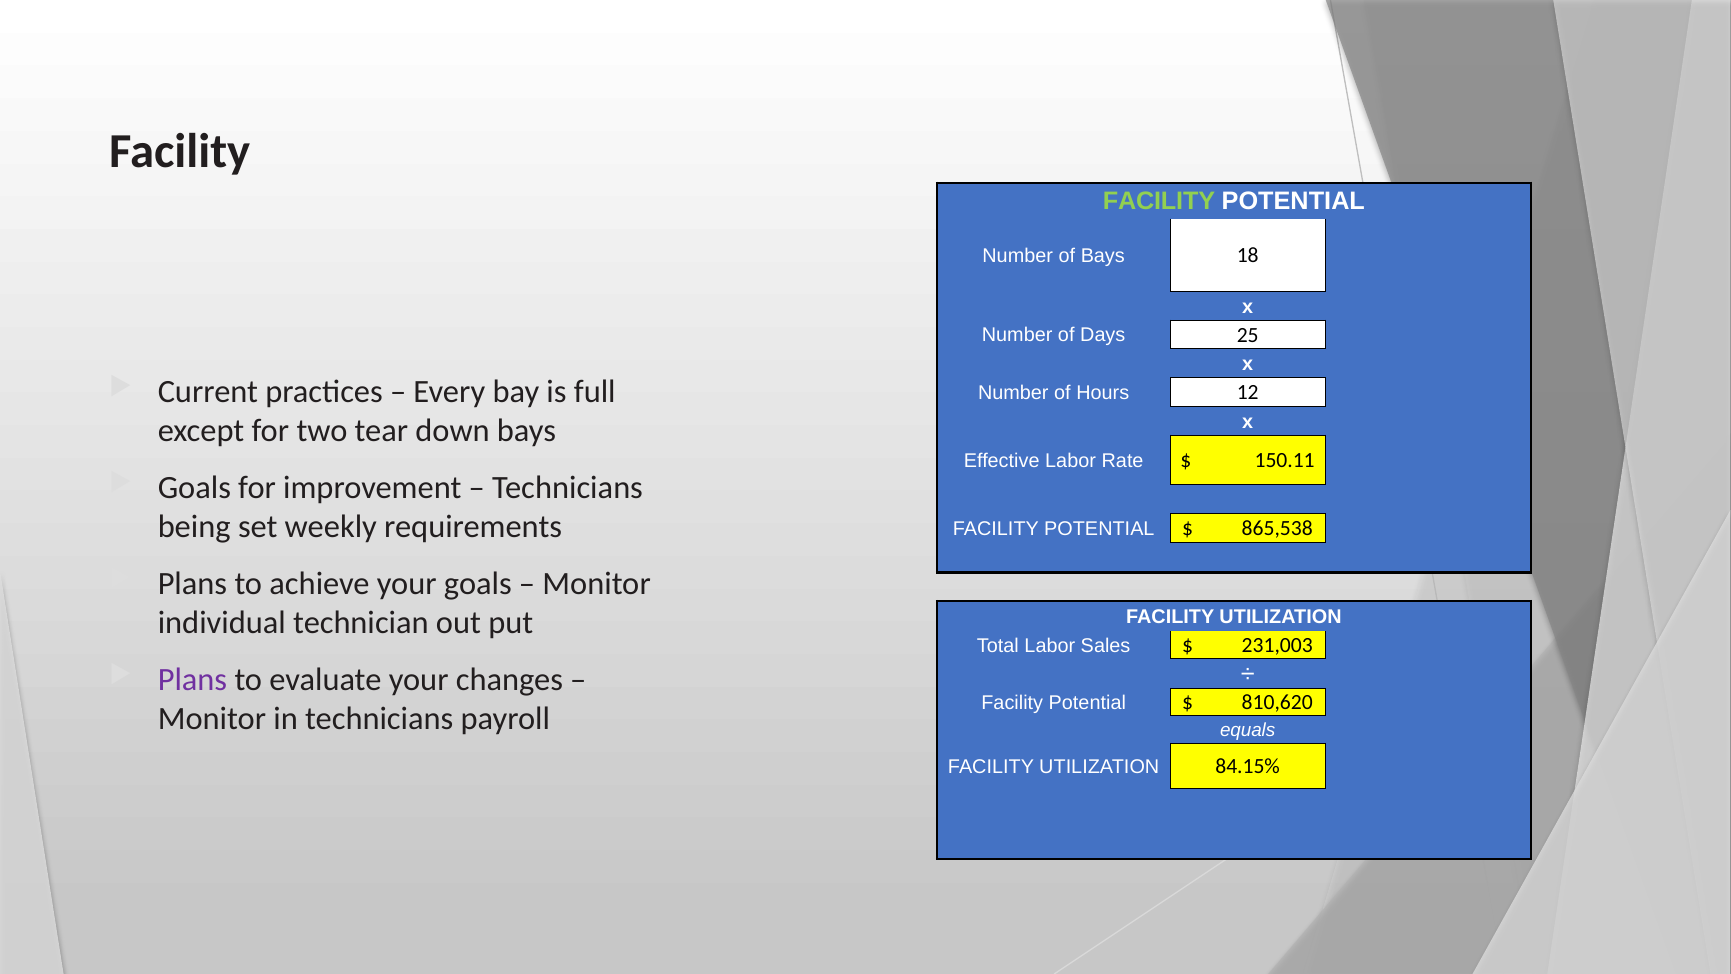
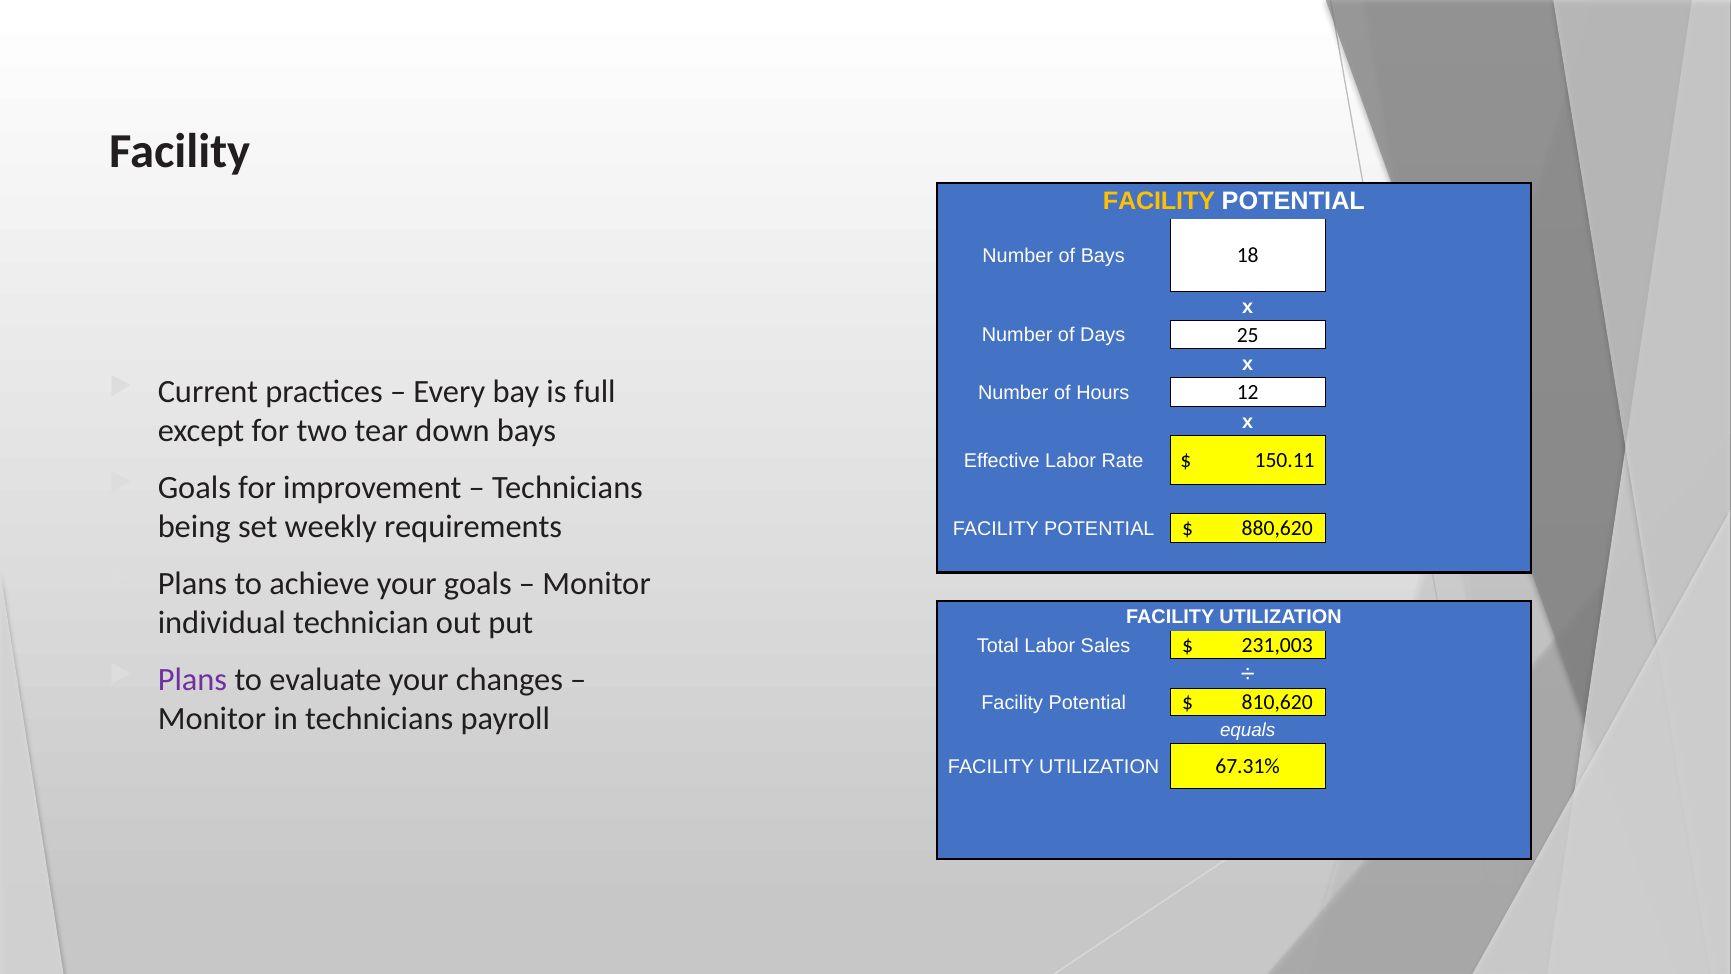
FACILITY colour: light green -> yellow (1159, 202)
865,538: 865,538 -> 880,620 (1277, 528)
84.15%: 84.15% -> 67.31% (1248, 766)
